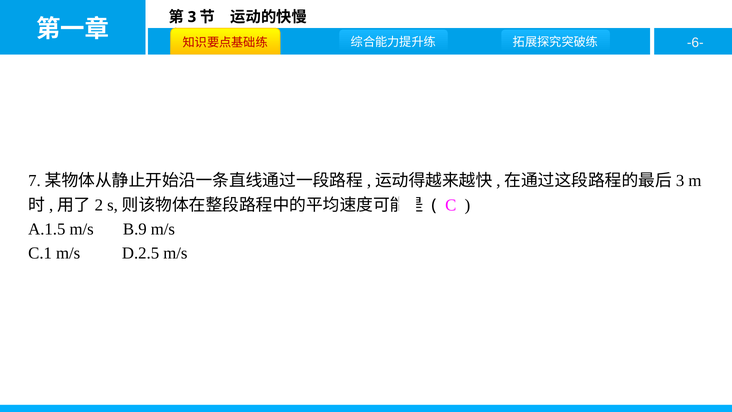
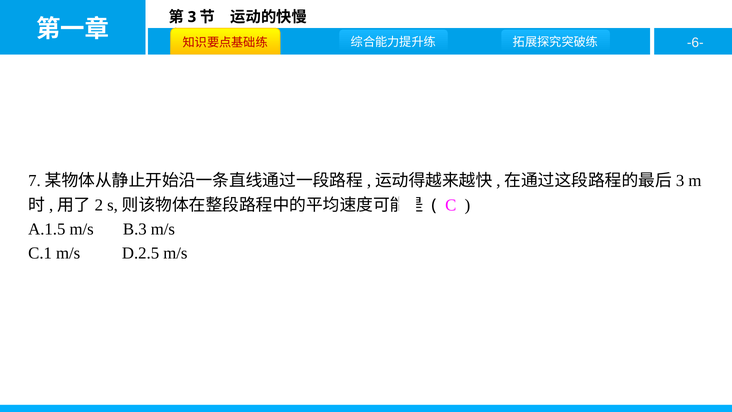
B.9: B.9 -> B.3 (135, 229)
